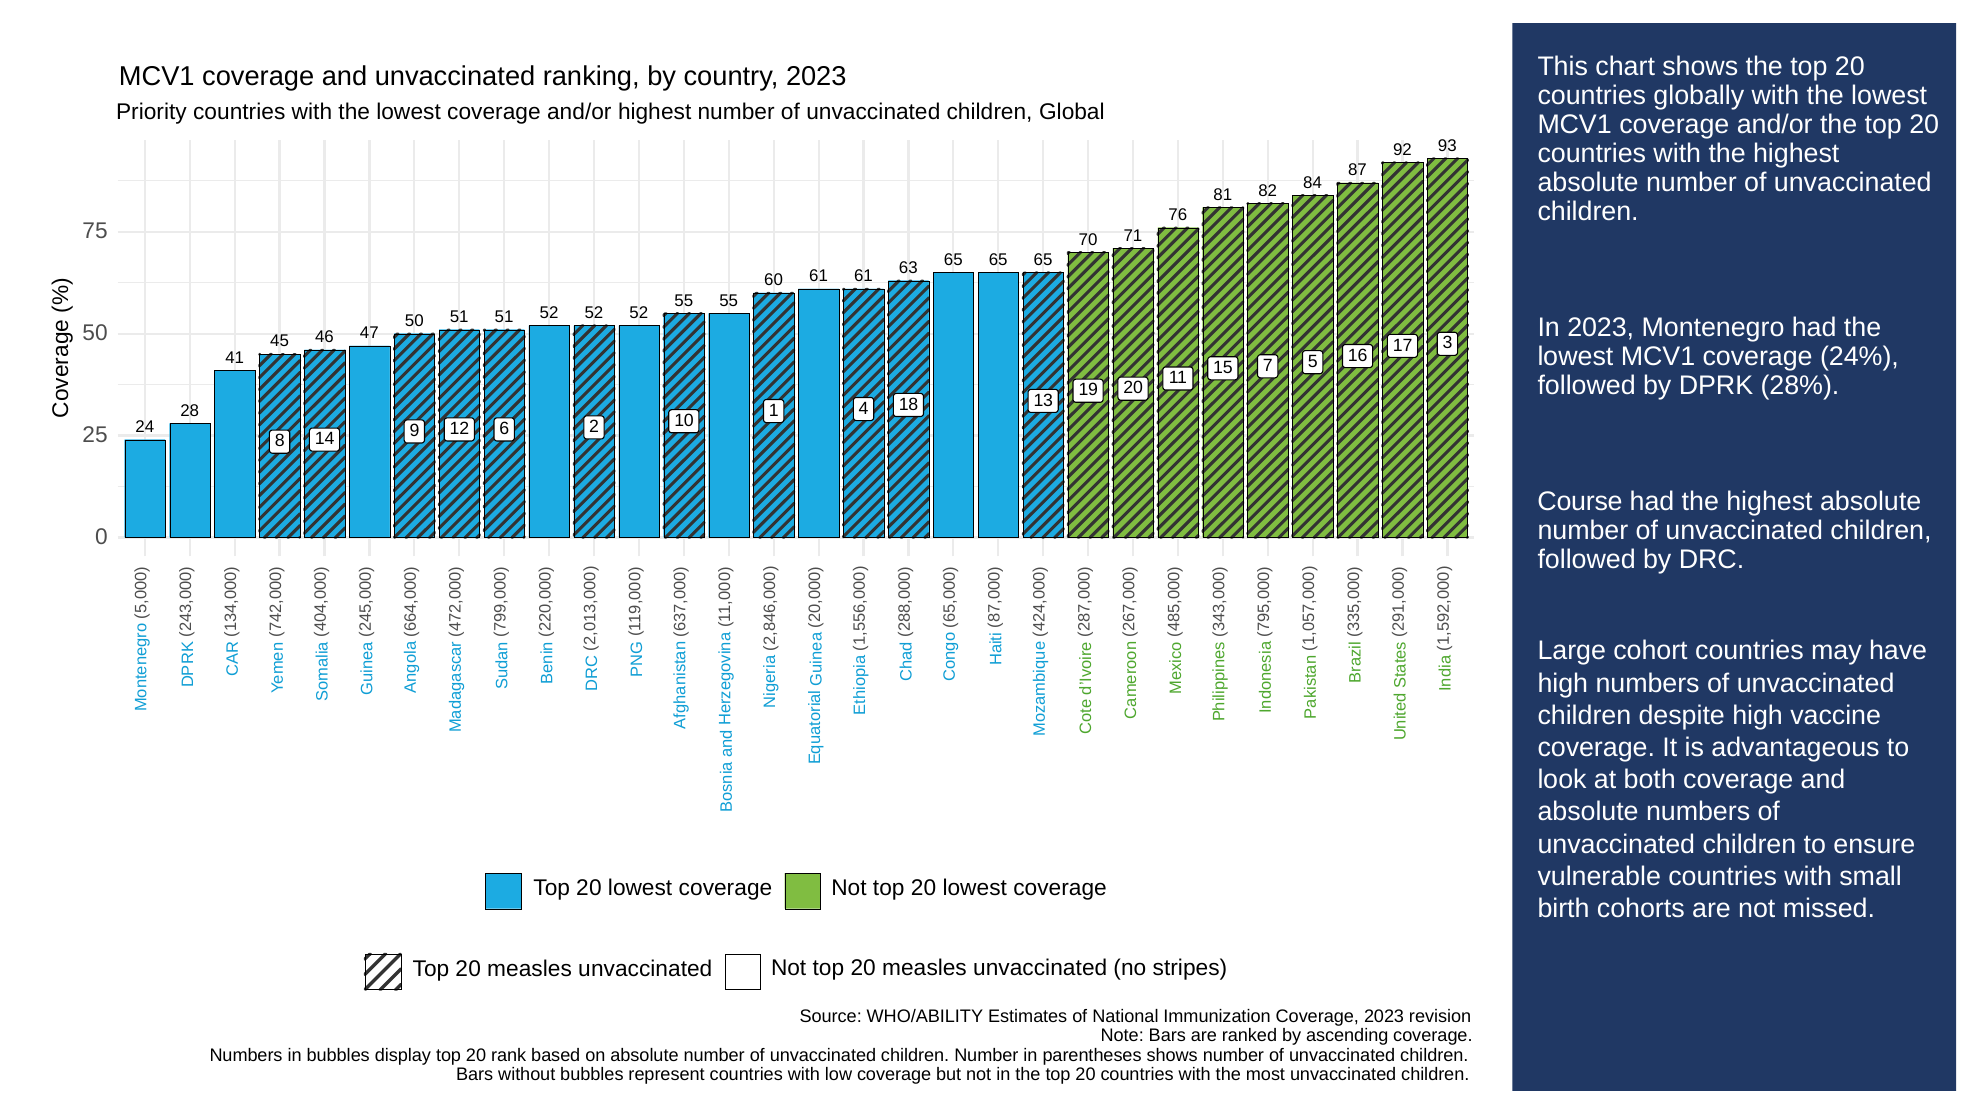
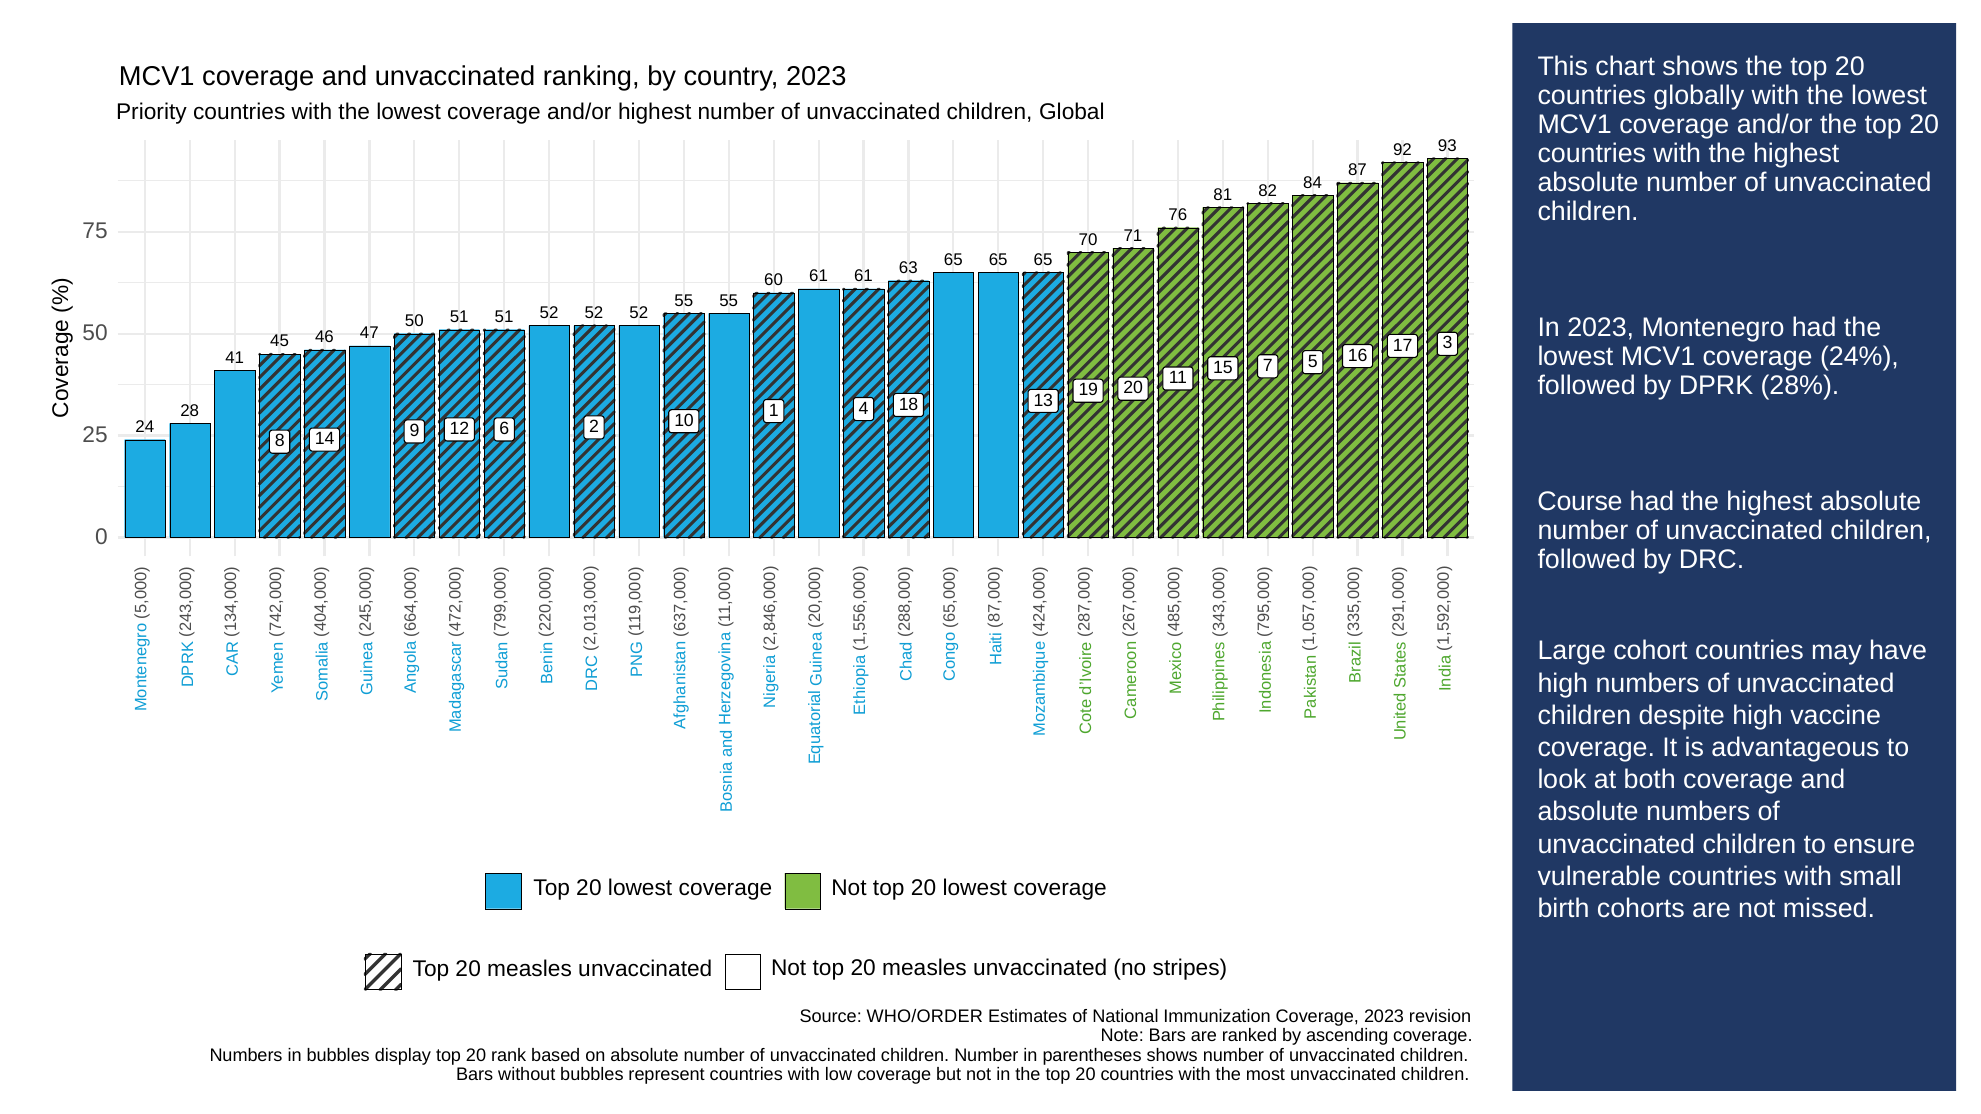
WHO/ABILITY: WHO/ABILITY -> WHO/ORDER (925, 1016)
